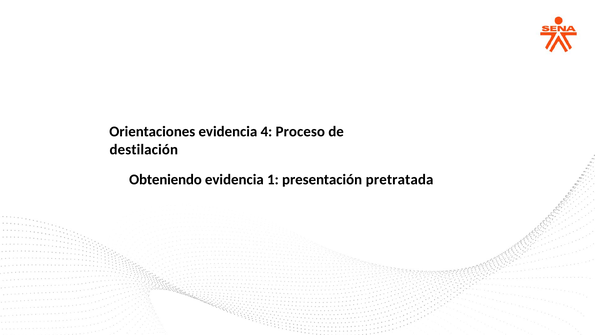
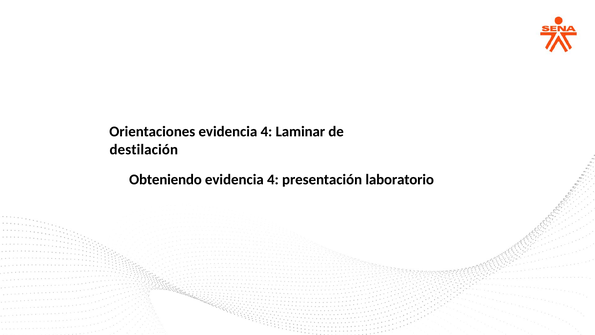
Proceso: Proceso -> Laminar (300, 132)
1: 1 -> 4 (273, 180)
pretratada: pretratada -> laboratorio (400, 180)
